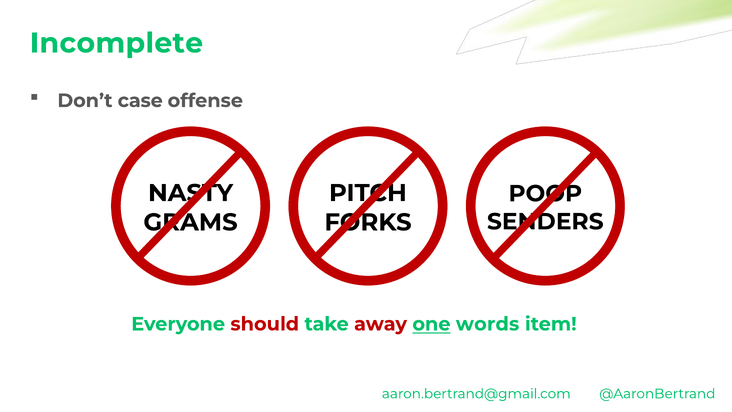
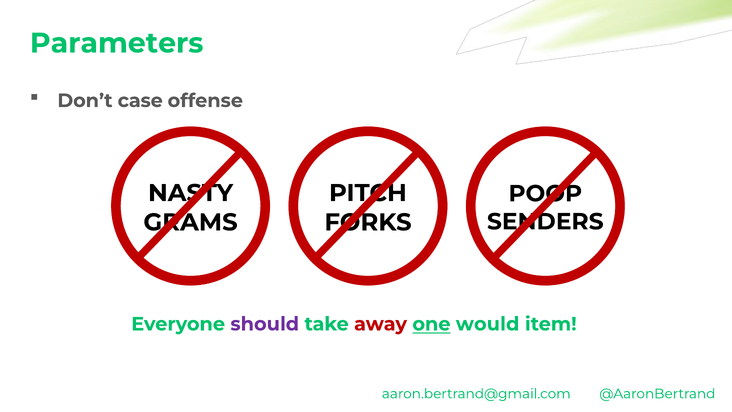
Incomplete: Incomplete -> Parameters (117, 43)
should colour: red -> purple (265, 324)
words: words -> would (488, 324)
